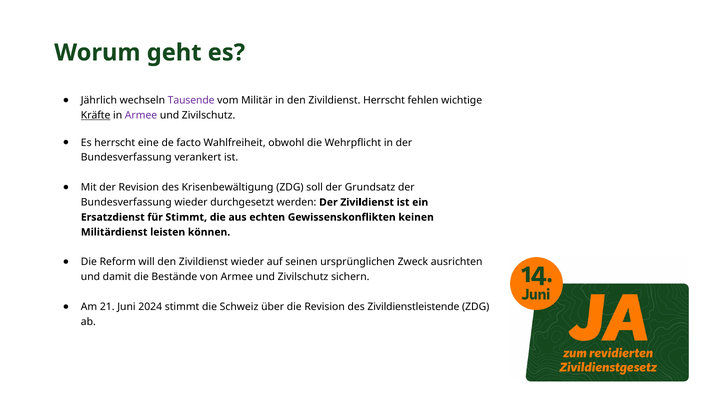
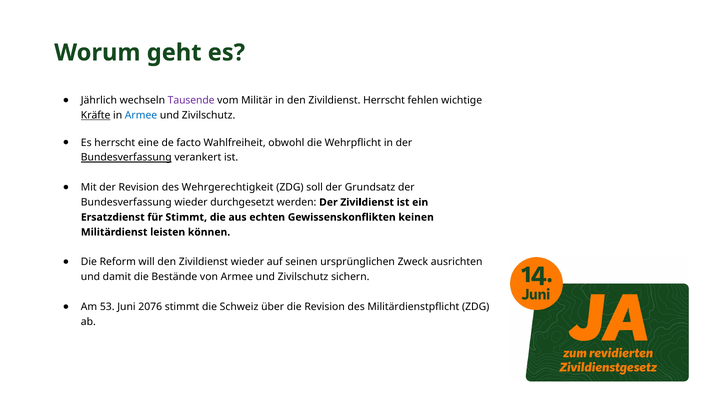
Armee colour: purple -> blue (141, 115)
Bundesverfassung underline: none -> present (126, 157)
Krisenbewältigung: Krisenbewältigung -> Wehrgerechtigkeit (228, 187)
21: 21 -> 53 (107, 307)
2024: 2024 -> 2076 (150, 307)
Zivildienstleistende: Zivildienstleistende -> Militärdienstpflicht (413, 307)
